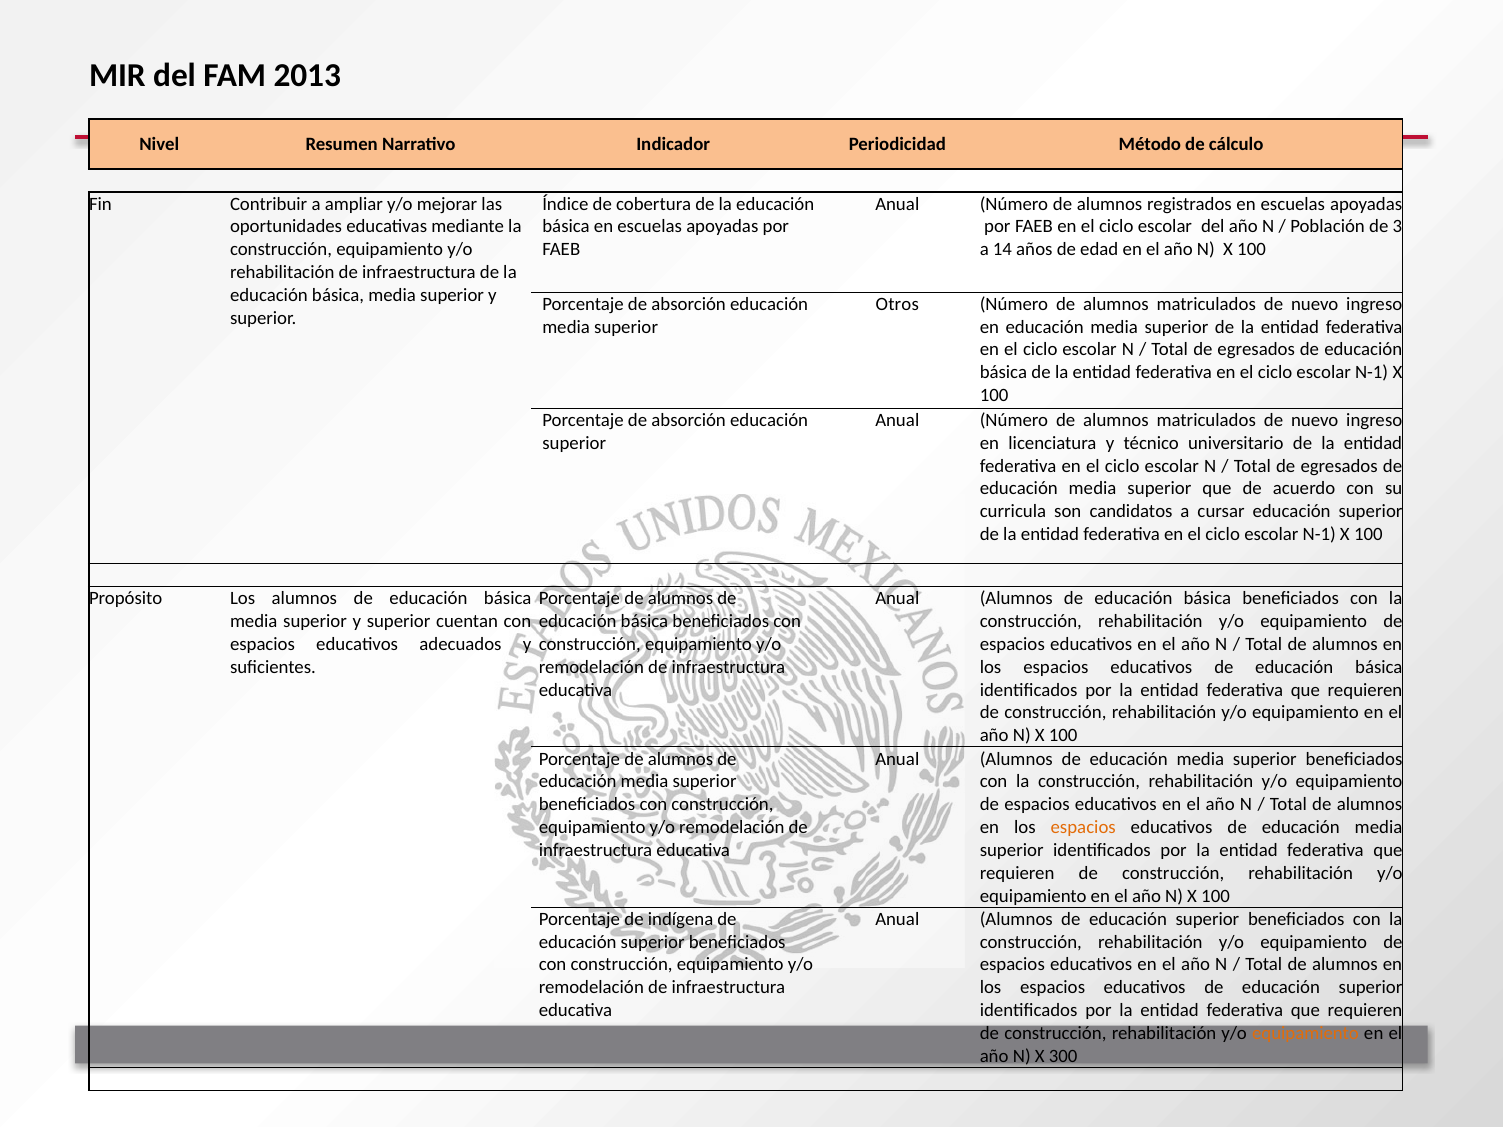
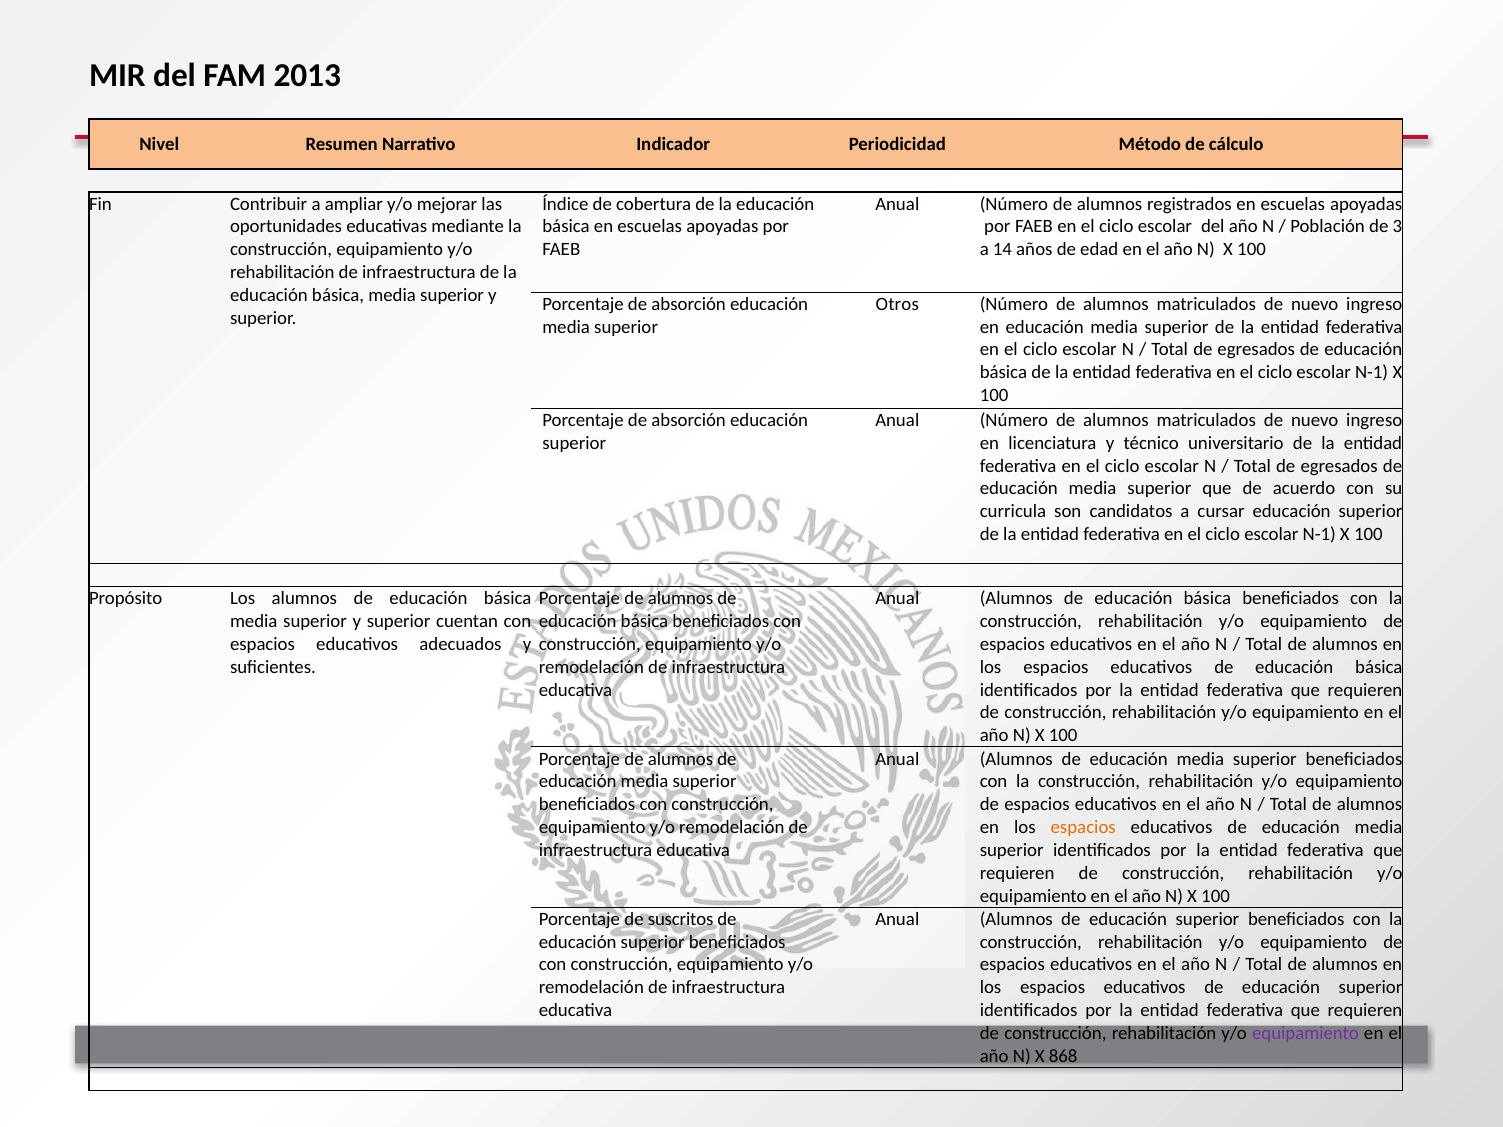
indígena: indígena -> suscritos (681, 919)
equipamiento colour: orange -> purple (1306, 1034)
300: 300 -> 868 (1063, 1056)
